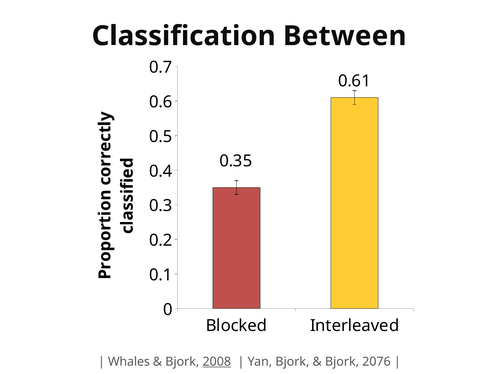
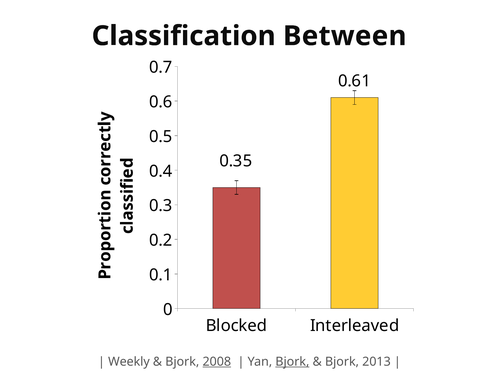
Whales: Whales -> Weekly (129, 362)
Bjork underline: none -> present (292, 362)
2076: 2076 -> 2013 (376, 362)
